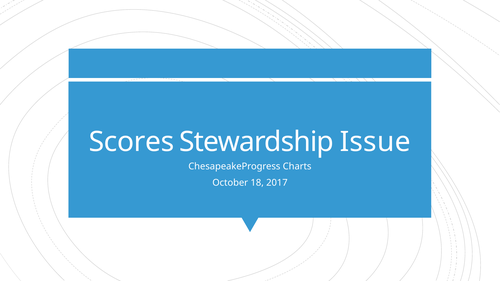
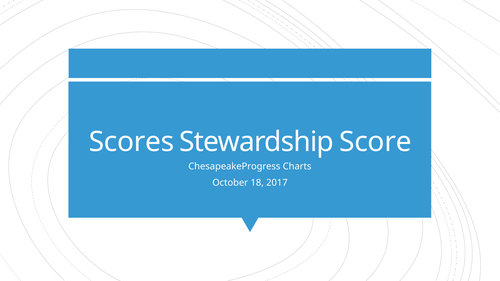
Issue: Issue -> Score (375, 142)
